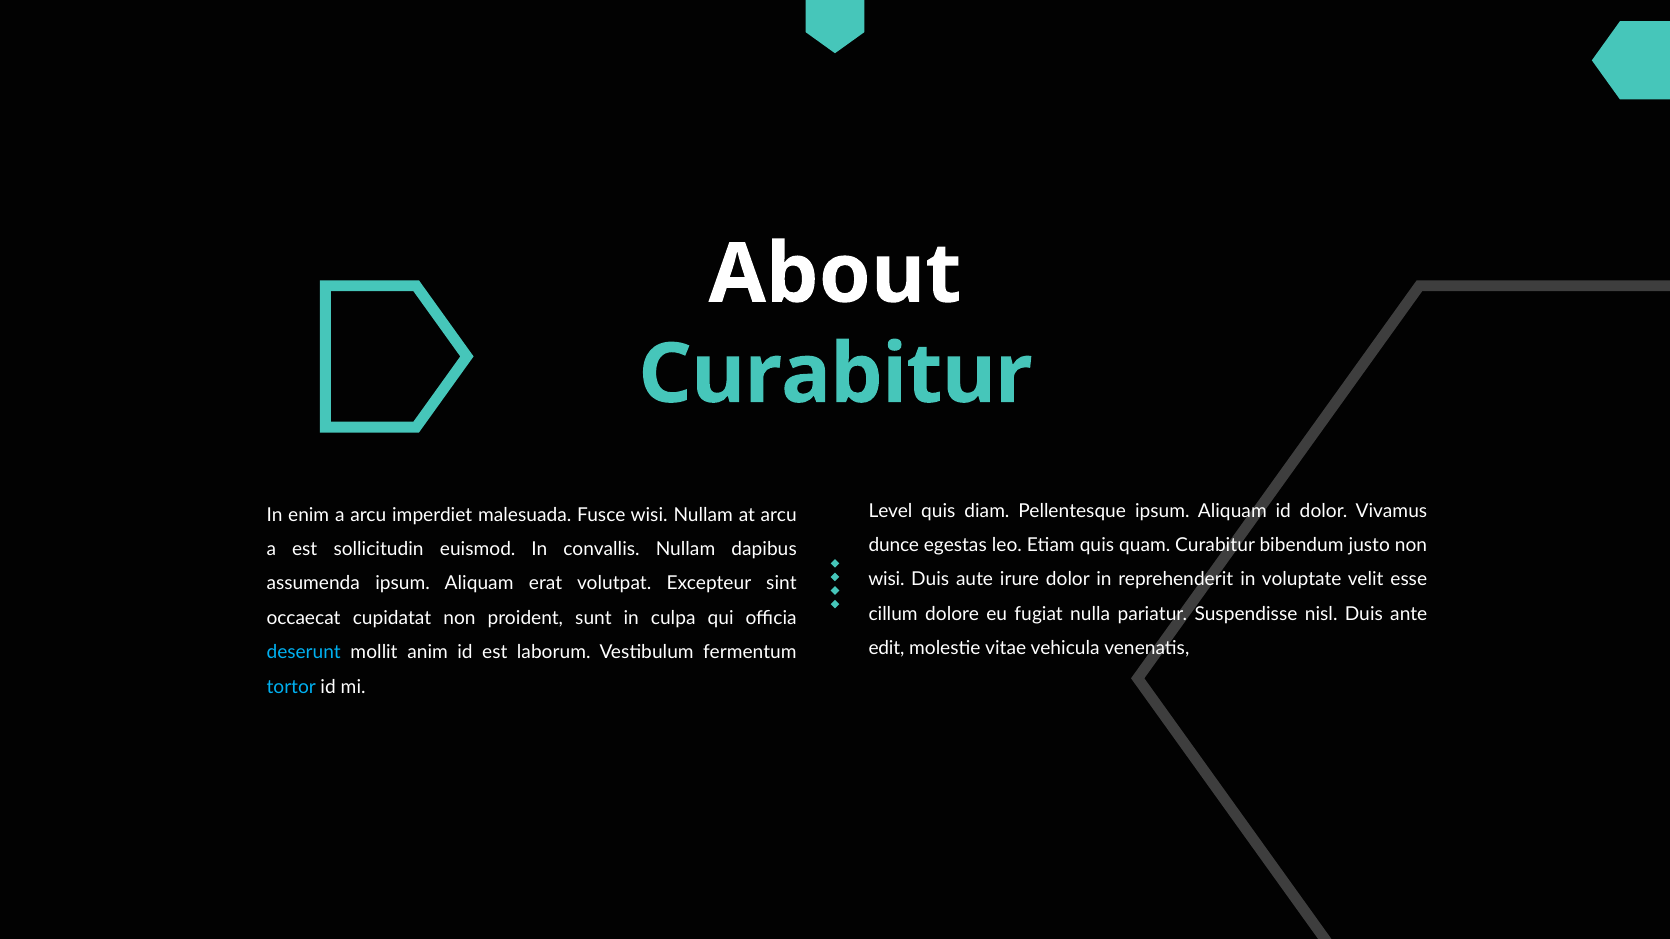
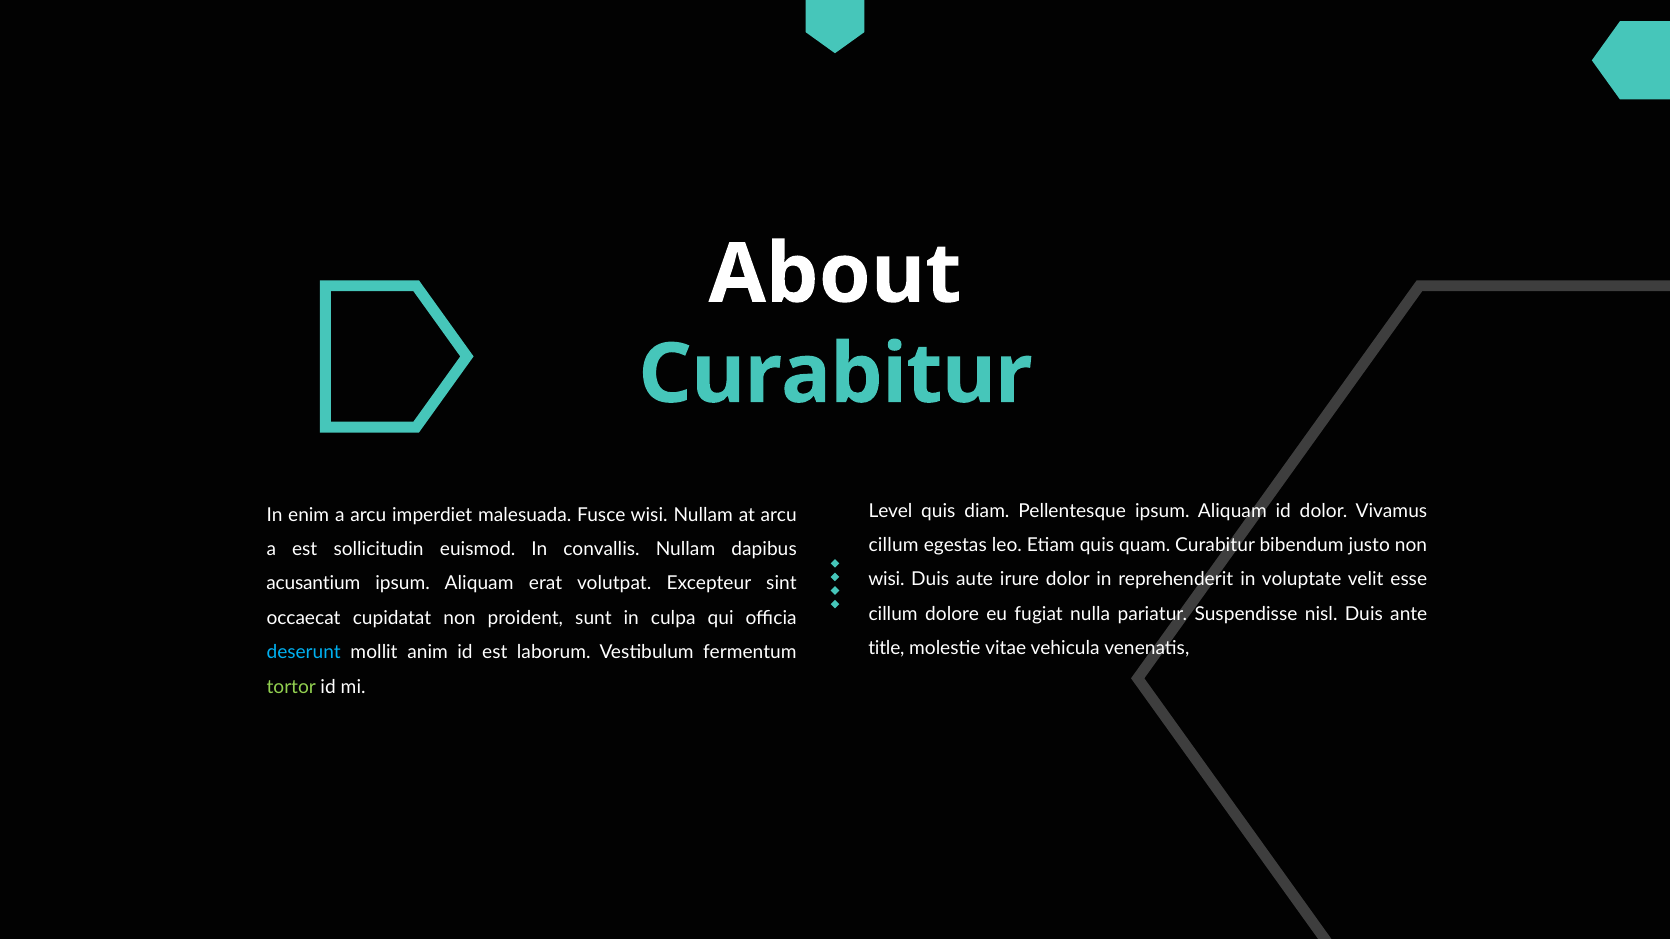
dunce: dunce -> cillum (894, 545)
assumenda: assumenda -> acusantium (313, 584)
edit: edit -> title (886, 649)
tortor colour: light blue -> light green (291, 687)
